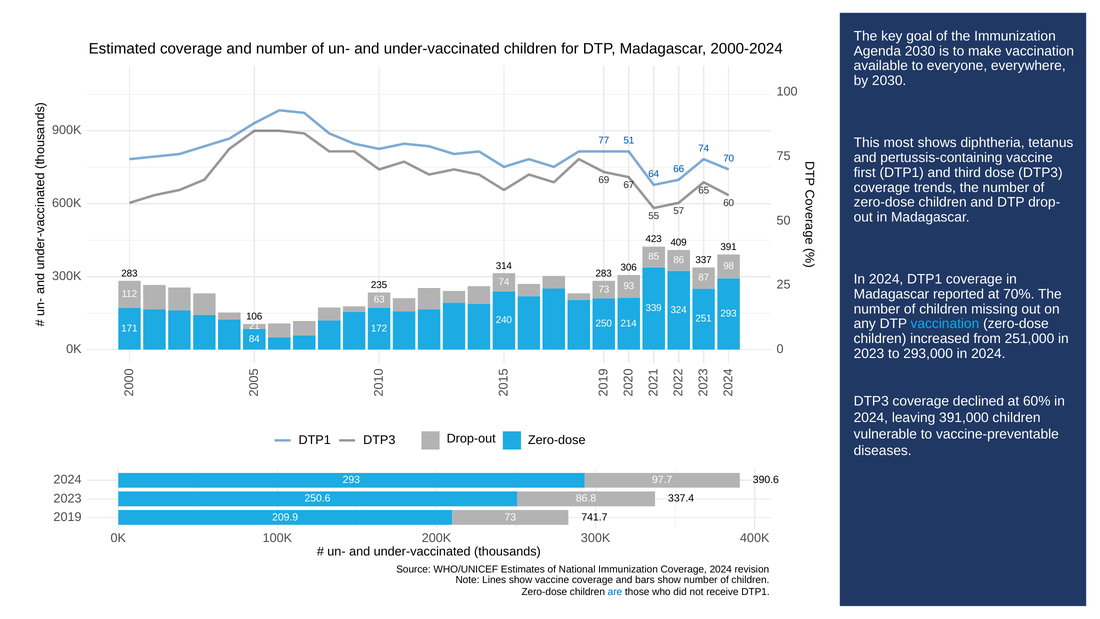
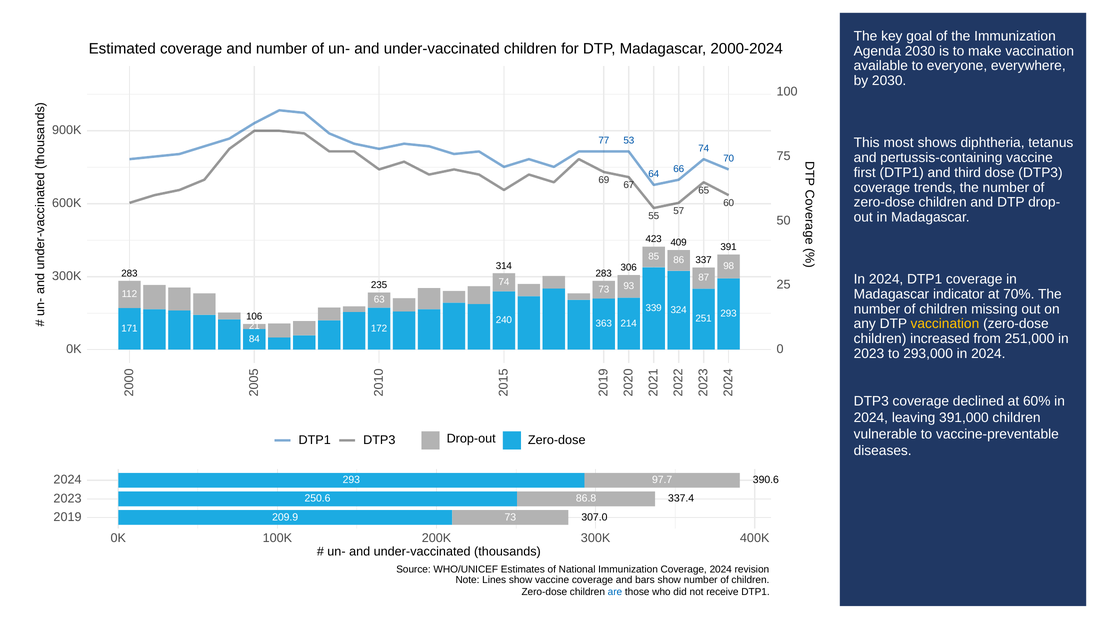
51: 51 -> 53 (629, 141)
reported: reported -> indicator (959, 294)
250: 250 -> 363 (604, 324)
vaccination colour: light blue -> yellow (945, 324)
741.7: 741.7 -> 307.0 (594, 517)
